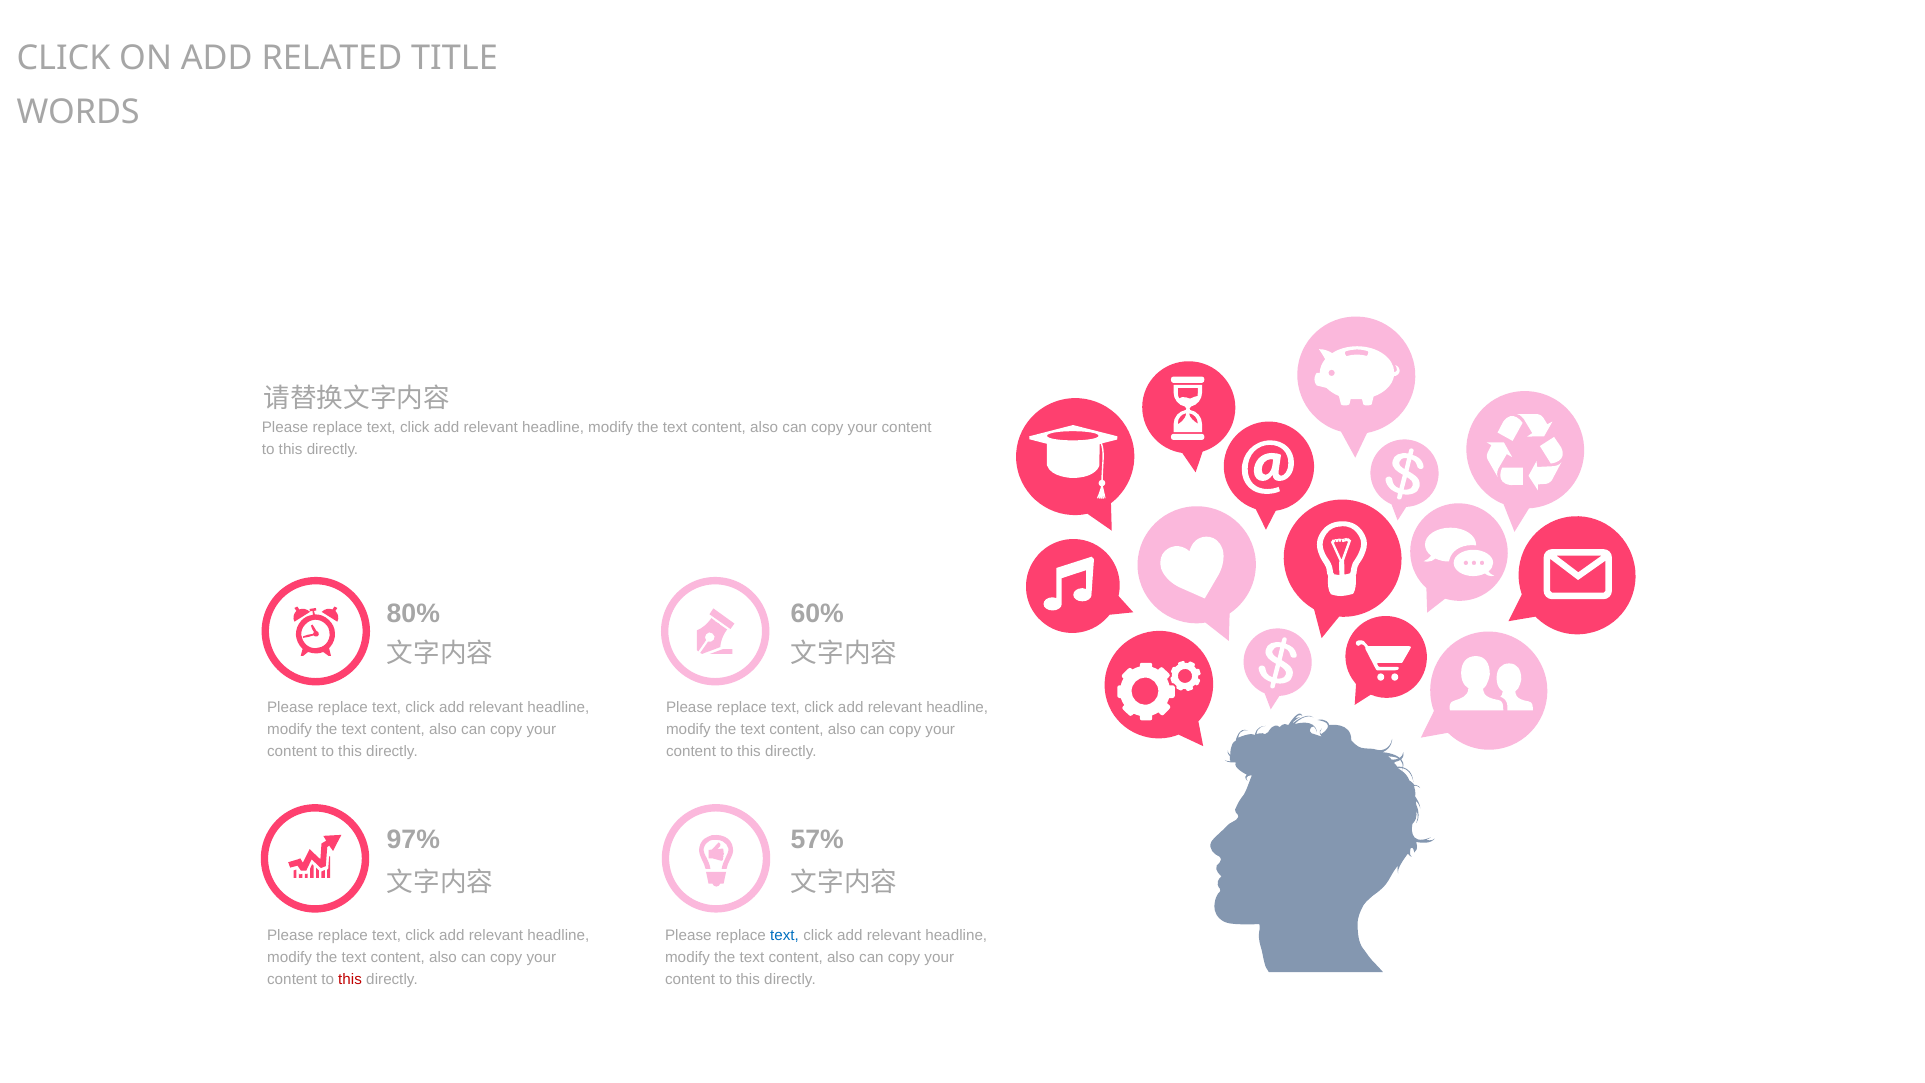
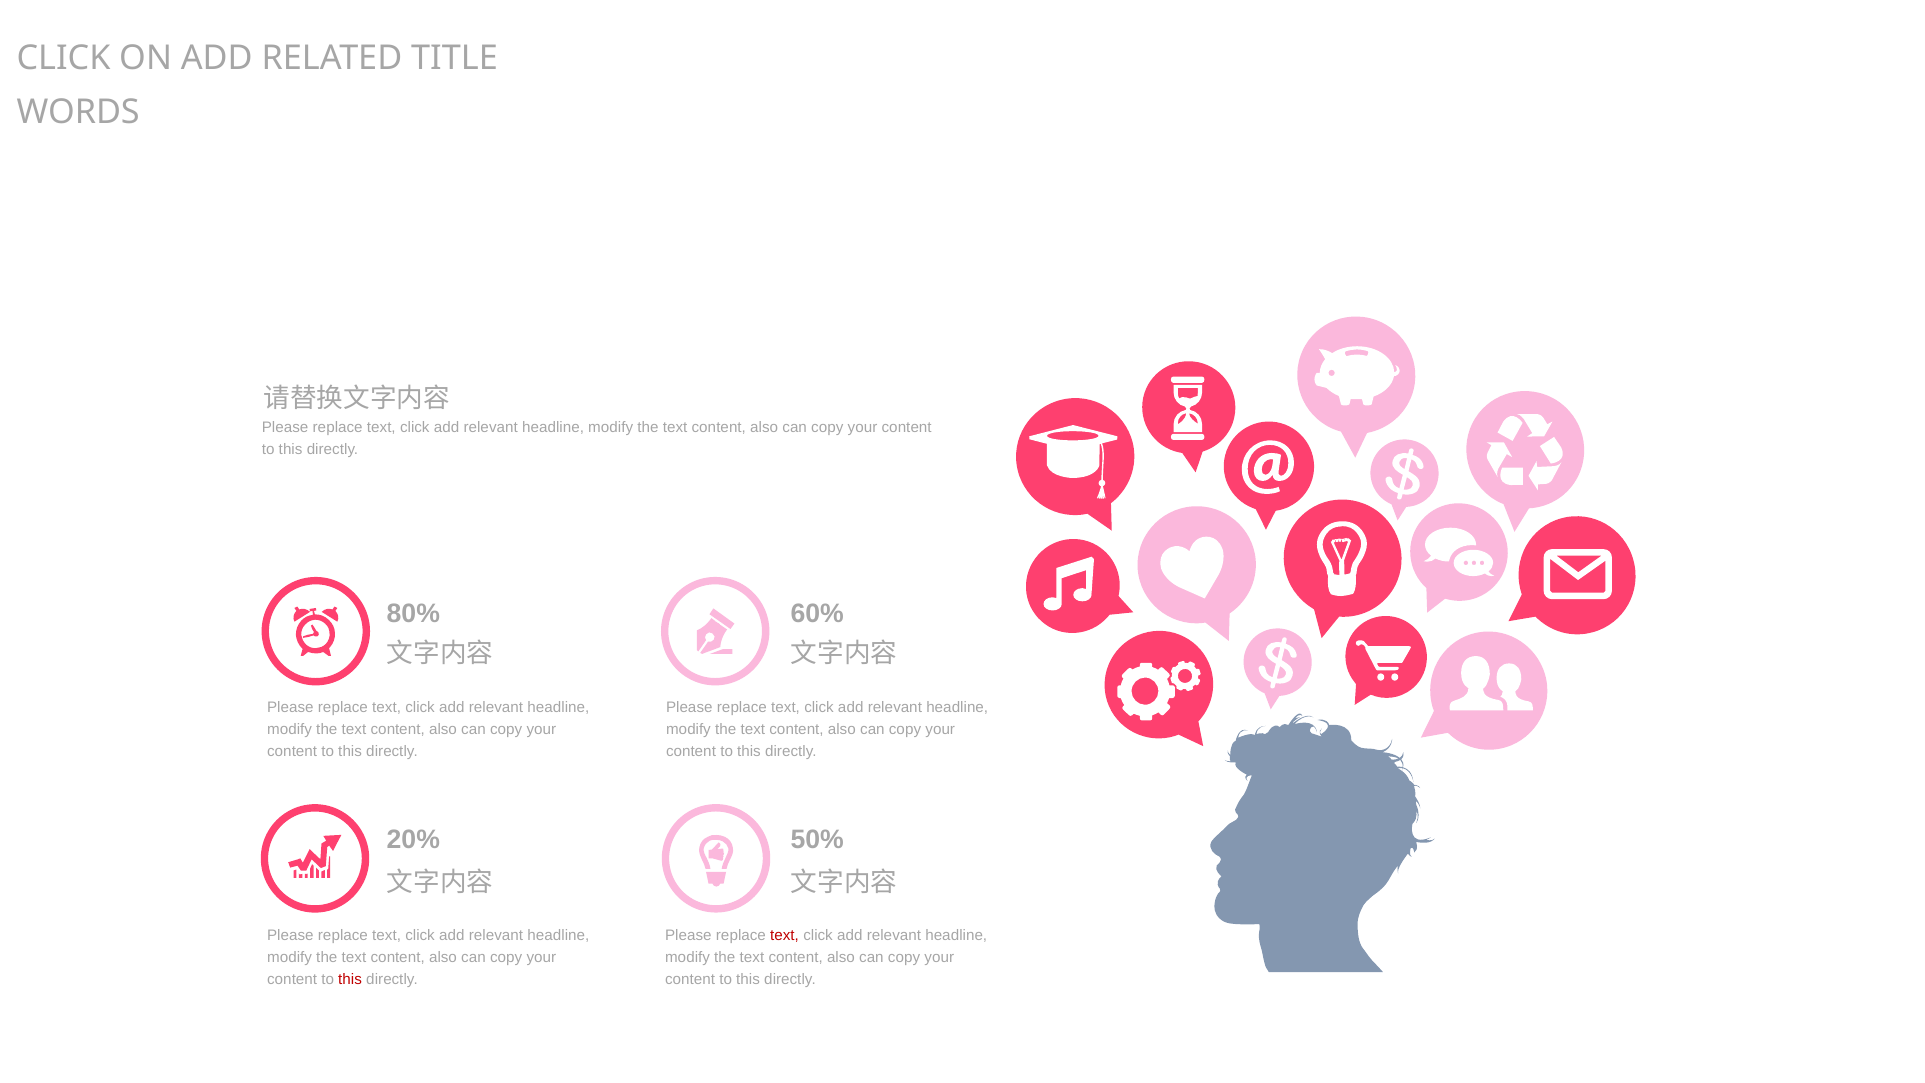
97%: 97% -> 20% (413, 840)
57%: 57% -> 50% (817, 840)
text colour: blue -> red (785, 935)
